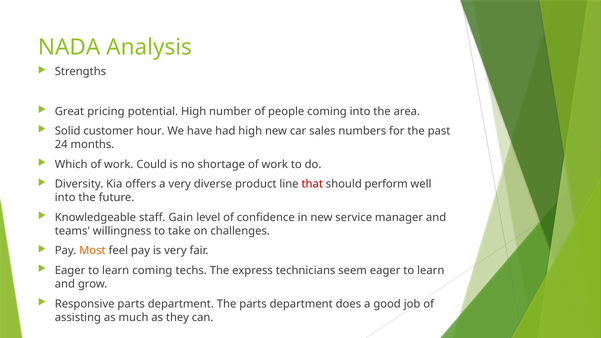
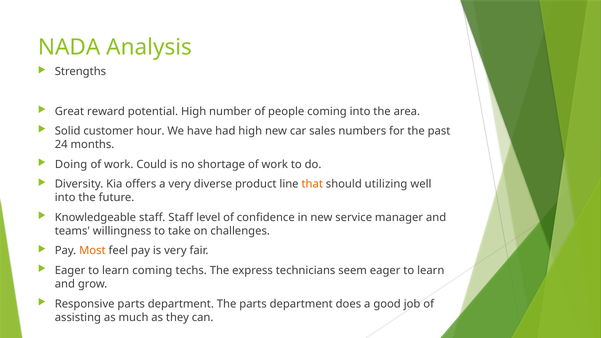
pricing: pricing -> reward (106, 111)
Which: Which -> Doing (71, 164)
that colour: red -> orange (312, 184)
perform: perform -> utilizing (386, 184)
staff Gain: Gain -> Staff (181, 218)
